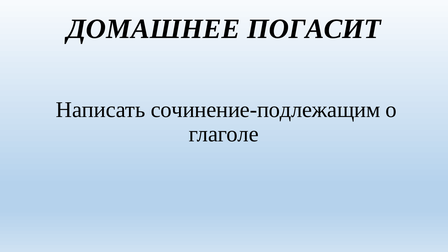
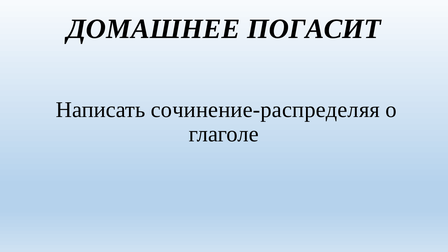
сочинение-подлежащим: сочинение-подлежащим -> сочинение-распределяя (265, 110)
